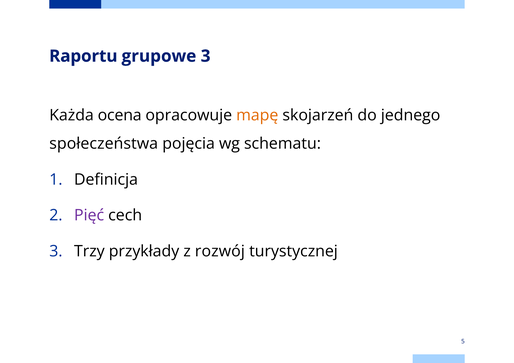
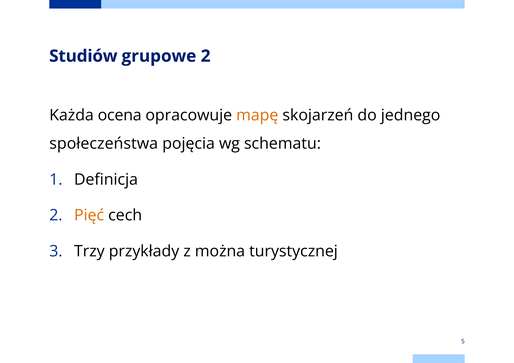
Raportu: Raportu -> Studiów (83, 56)
grupowe 3: 3 -> 2 (206, 56)
Pięć colour: purple -> orange (89, 216)
rozwój: rozwój -> można (220, 252)
